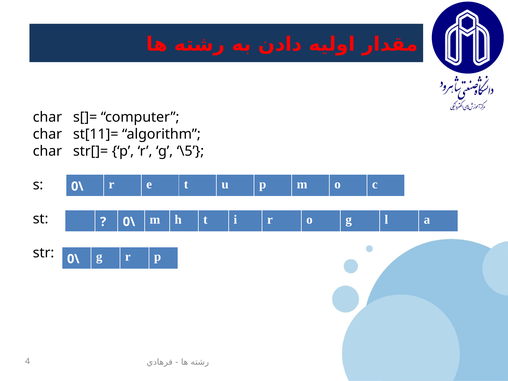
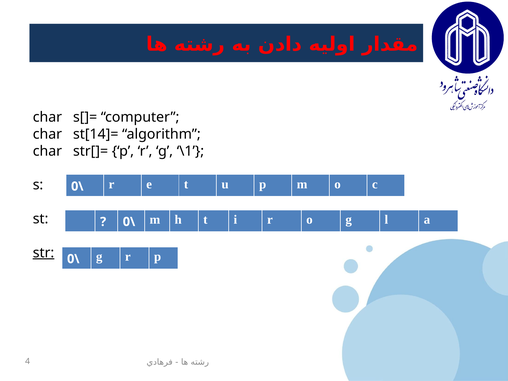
st[11]=: st[11]= -> st[14]= (96, 134)
\5: \5 -> \1 (190, 151)
str underline: none -> present (43, 253)
